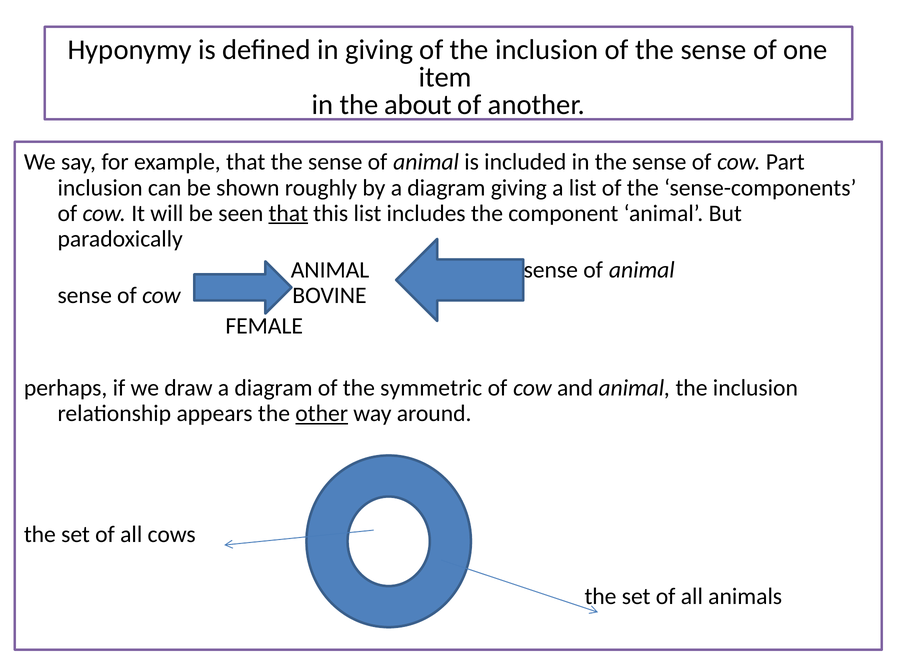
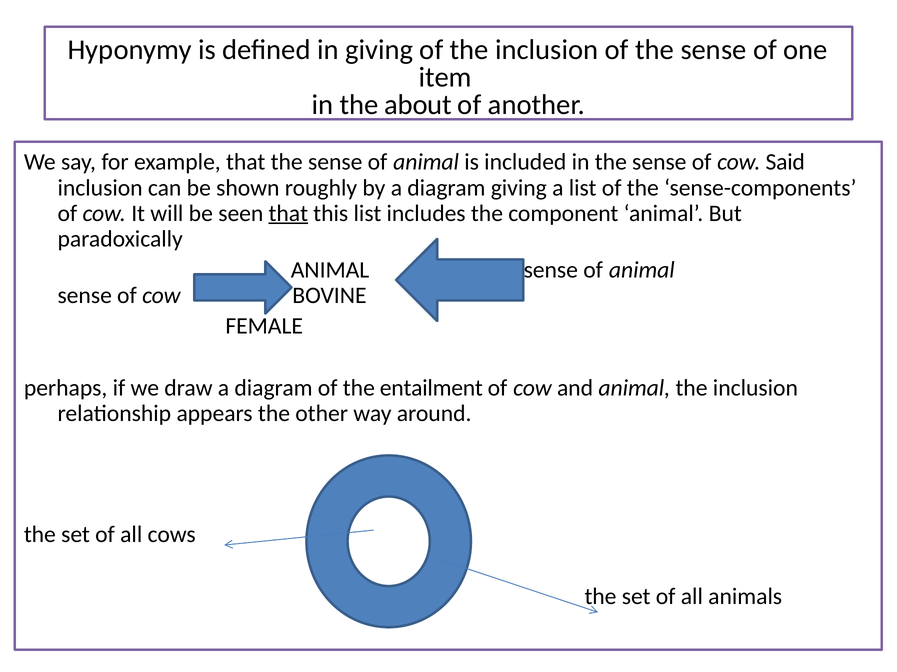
Part: Part -> Said (785, 162)
symmetric: symmetric -> entailment (431, 388)
other underline: present -> none (322, 414)
